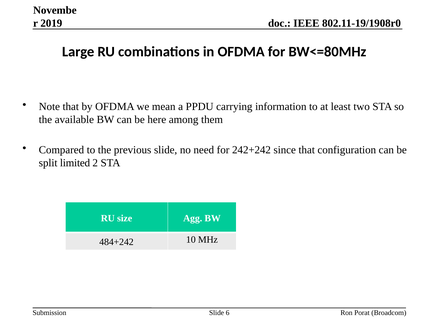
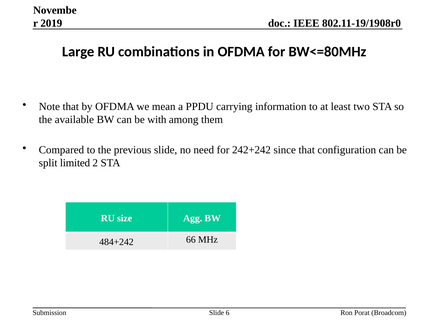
here: here -> with (157, 120)
10: 10 -> 66 (191, 240)
